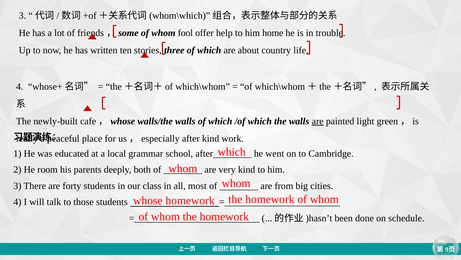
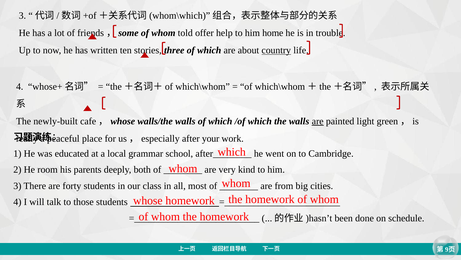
fool: fool -> told (185, 33)
country underline: none -> present (276, 50)
after kind: kind -> your (211, 138)
